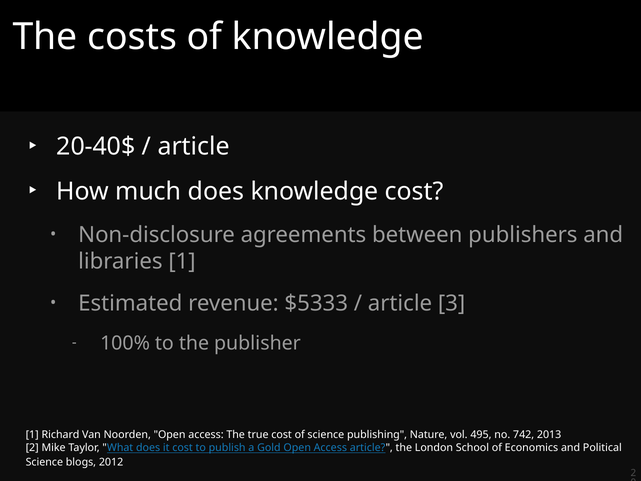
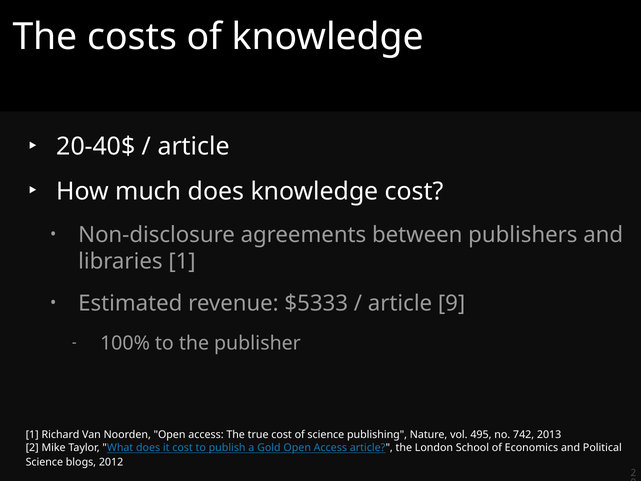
3: 3 -> 9 (452, 303)
